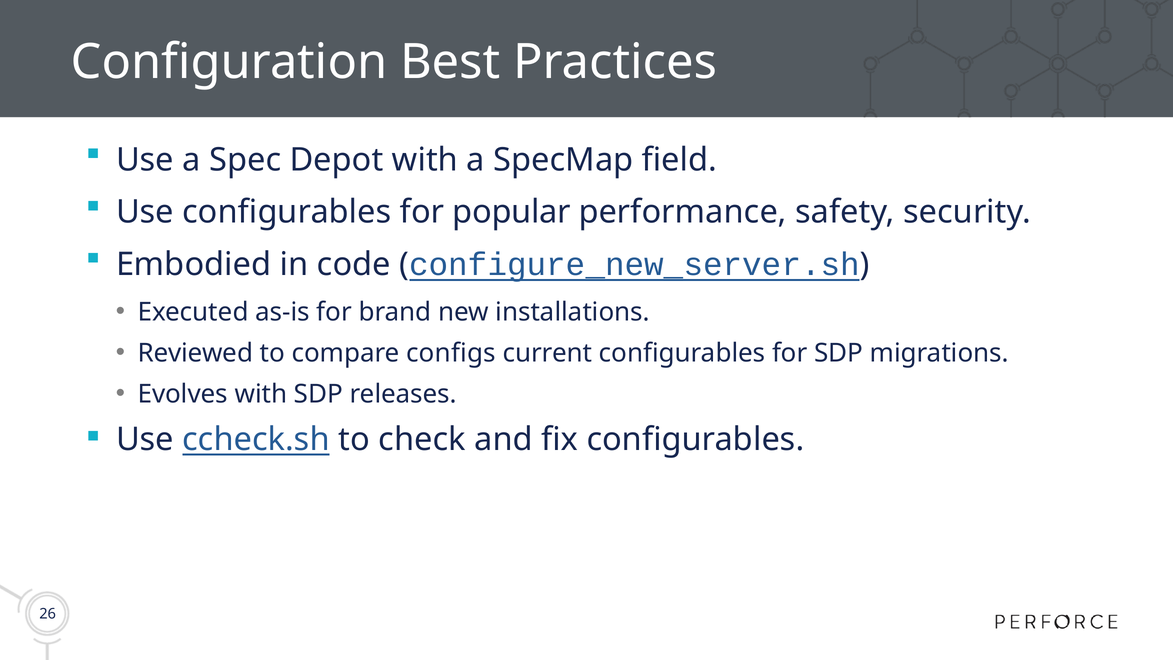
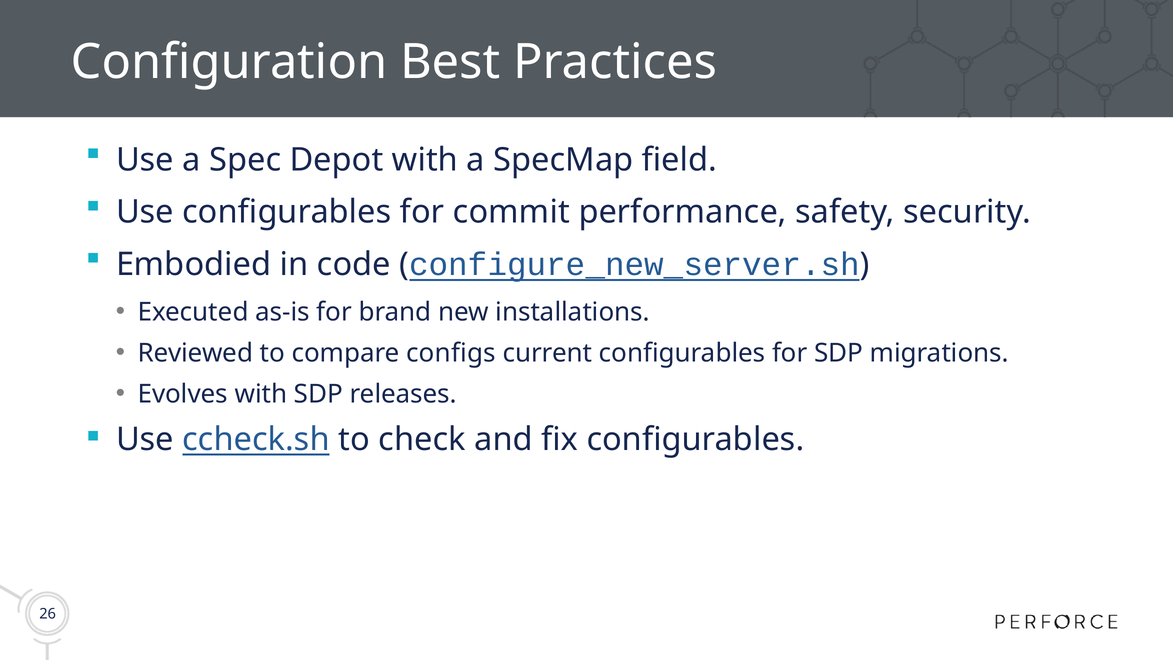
popular: popular -> commit (511, 212)
